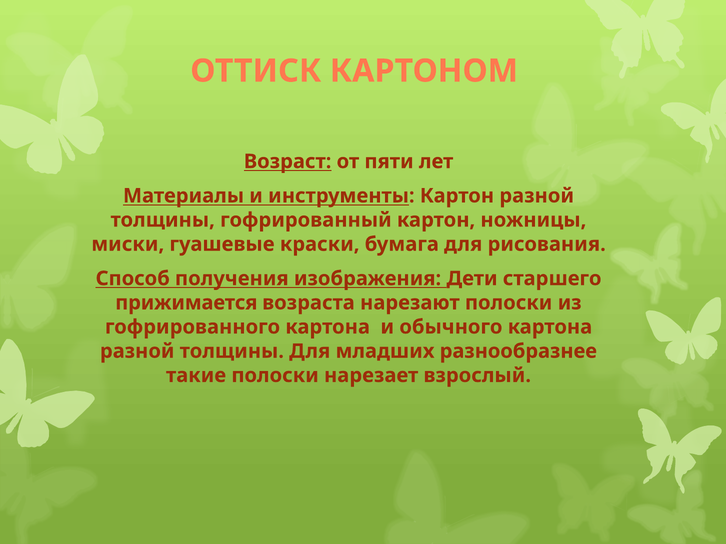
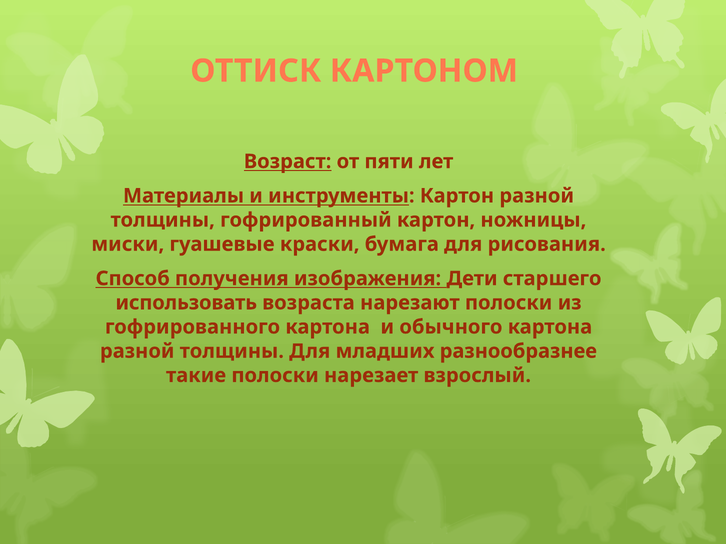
прижимается: прижимается -> использовать (186, 303)
